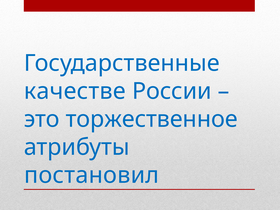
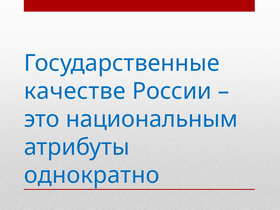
торжественное: торжественное -> национальным (152, 119)
постановил: постановил -> однократно (92, 175)
